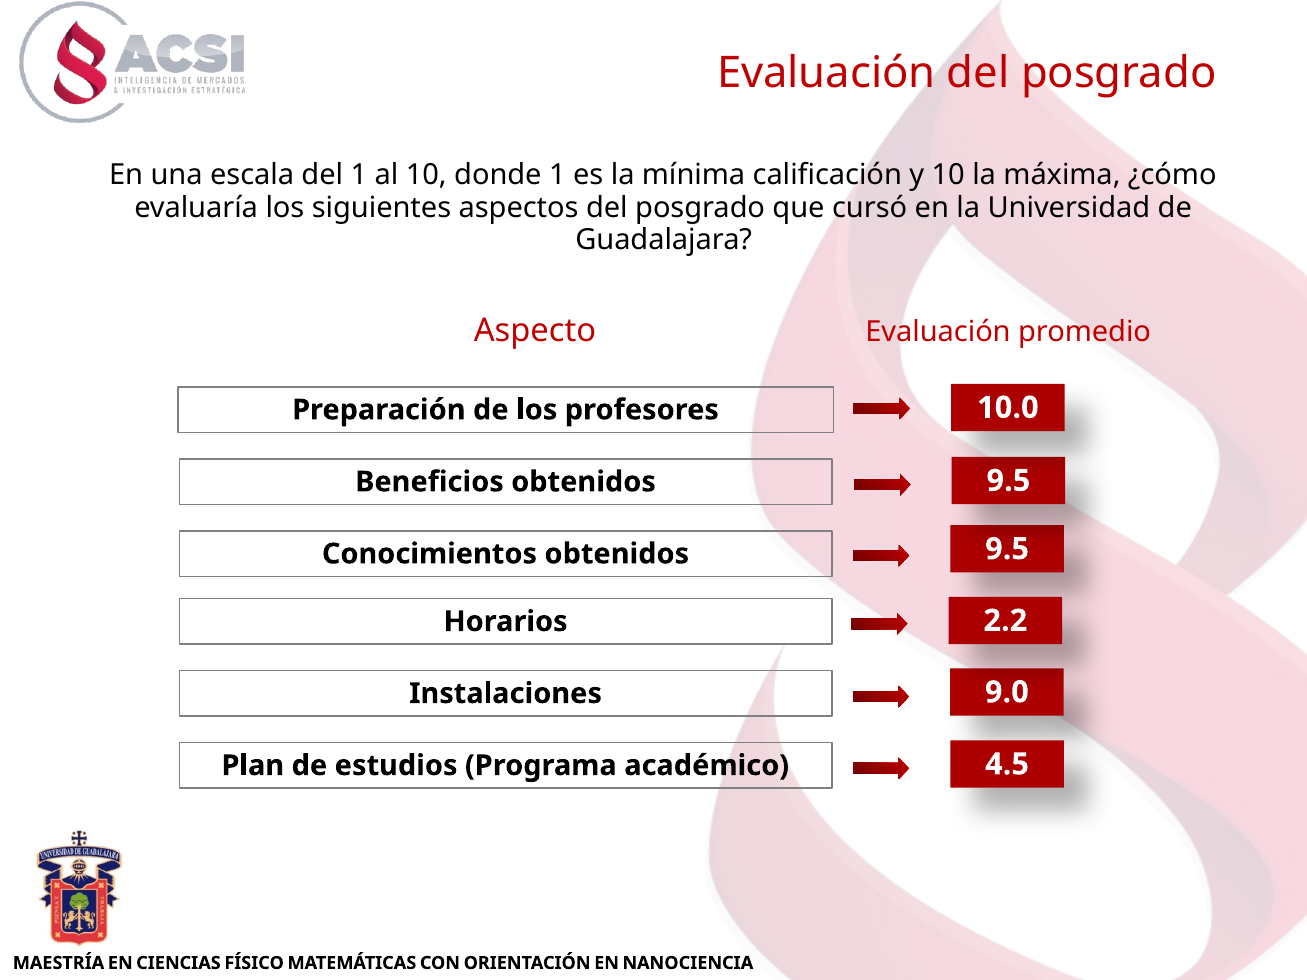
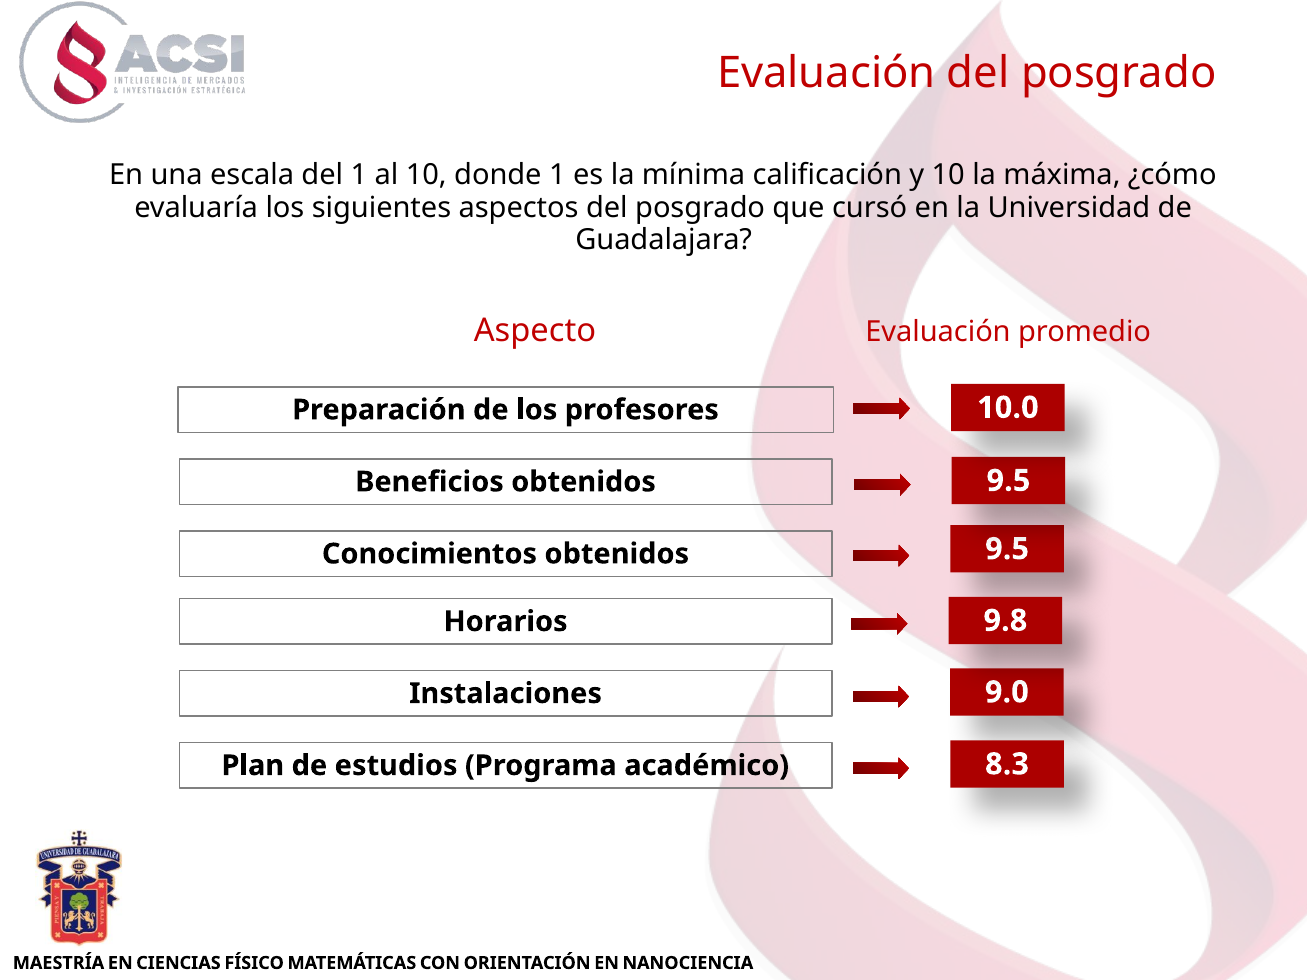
2.2: 2.2 -> 9.8 (1005, 621)
4.5: 4.5 -> 8.3 (1007, 764)
